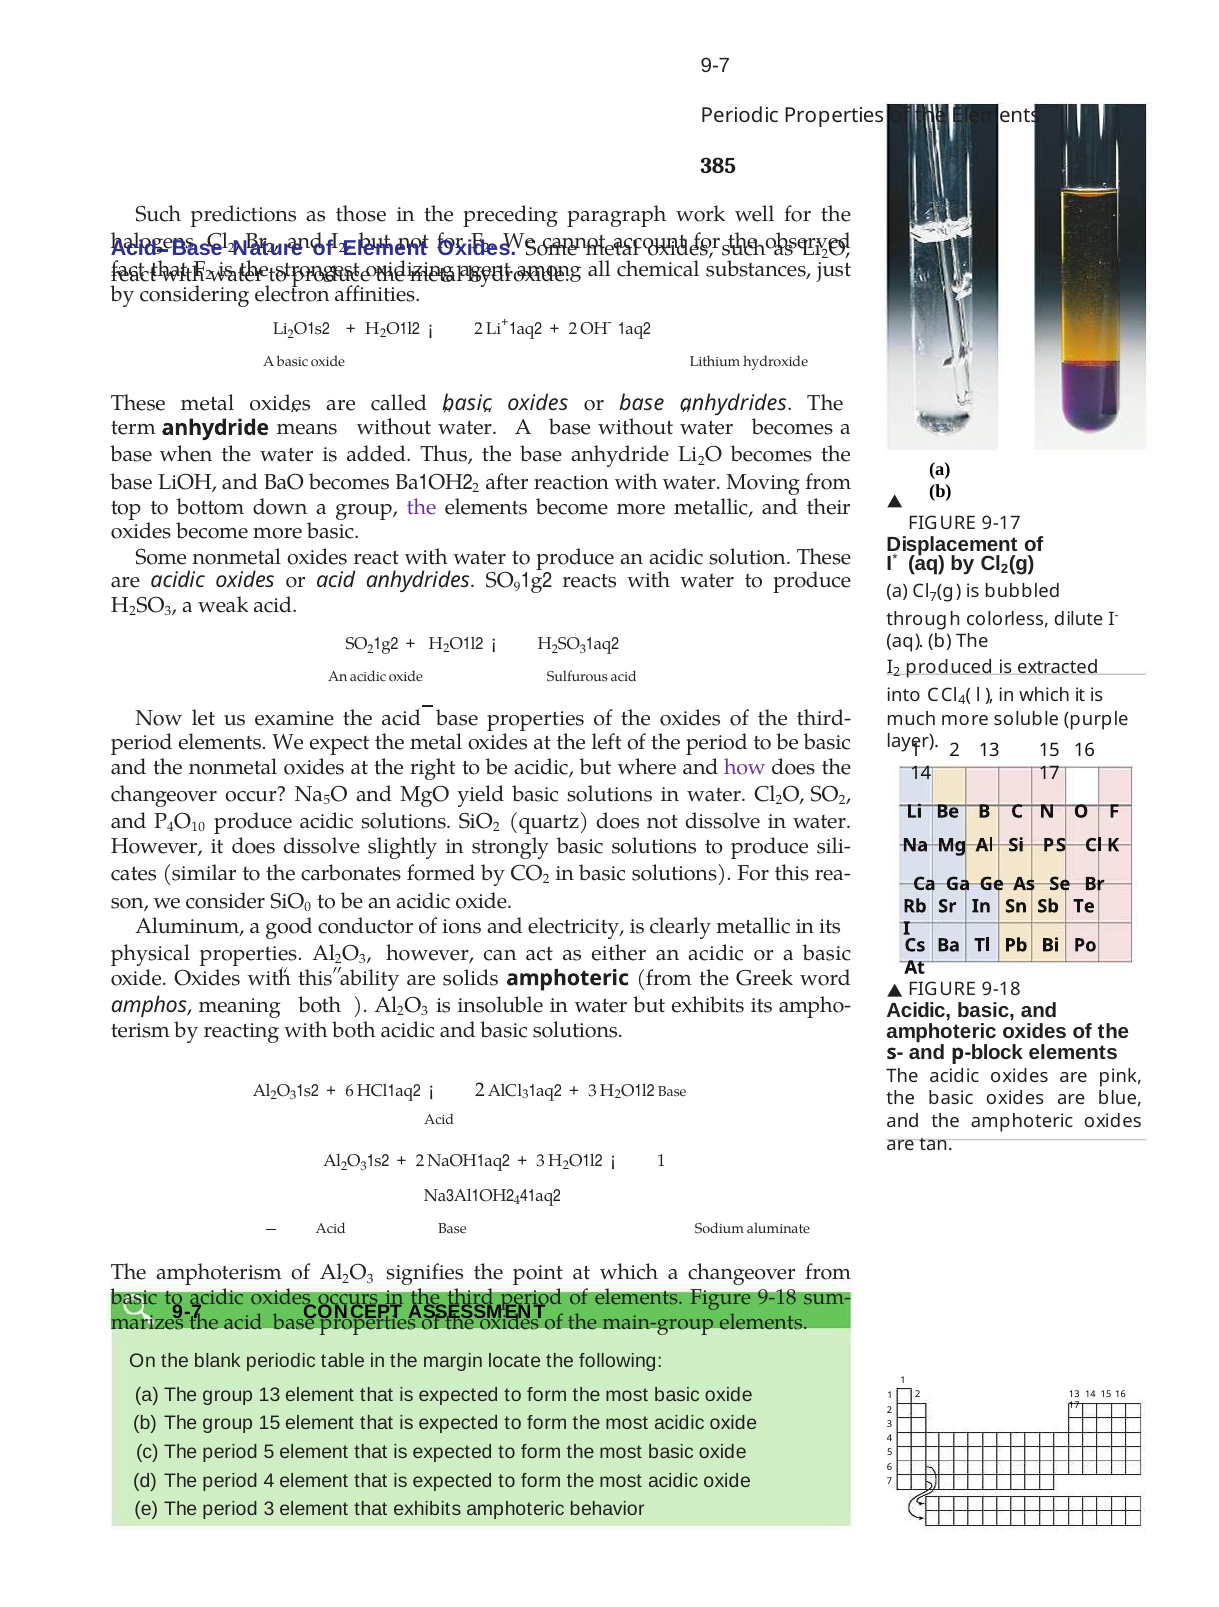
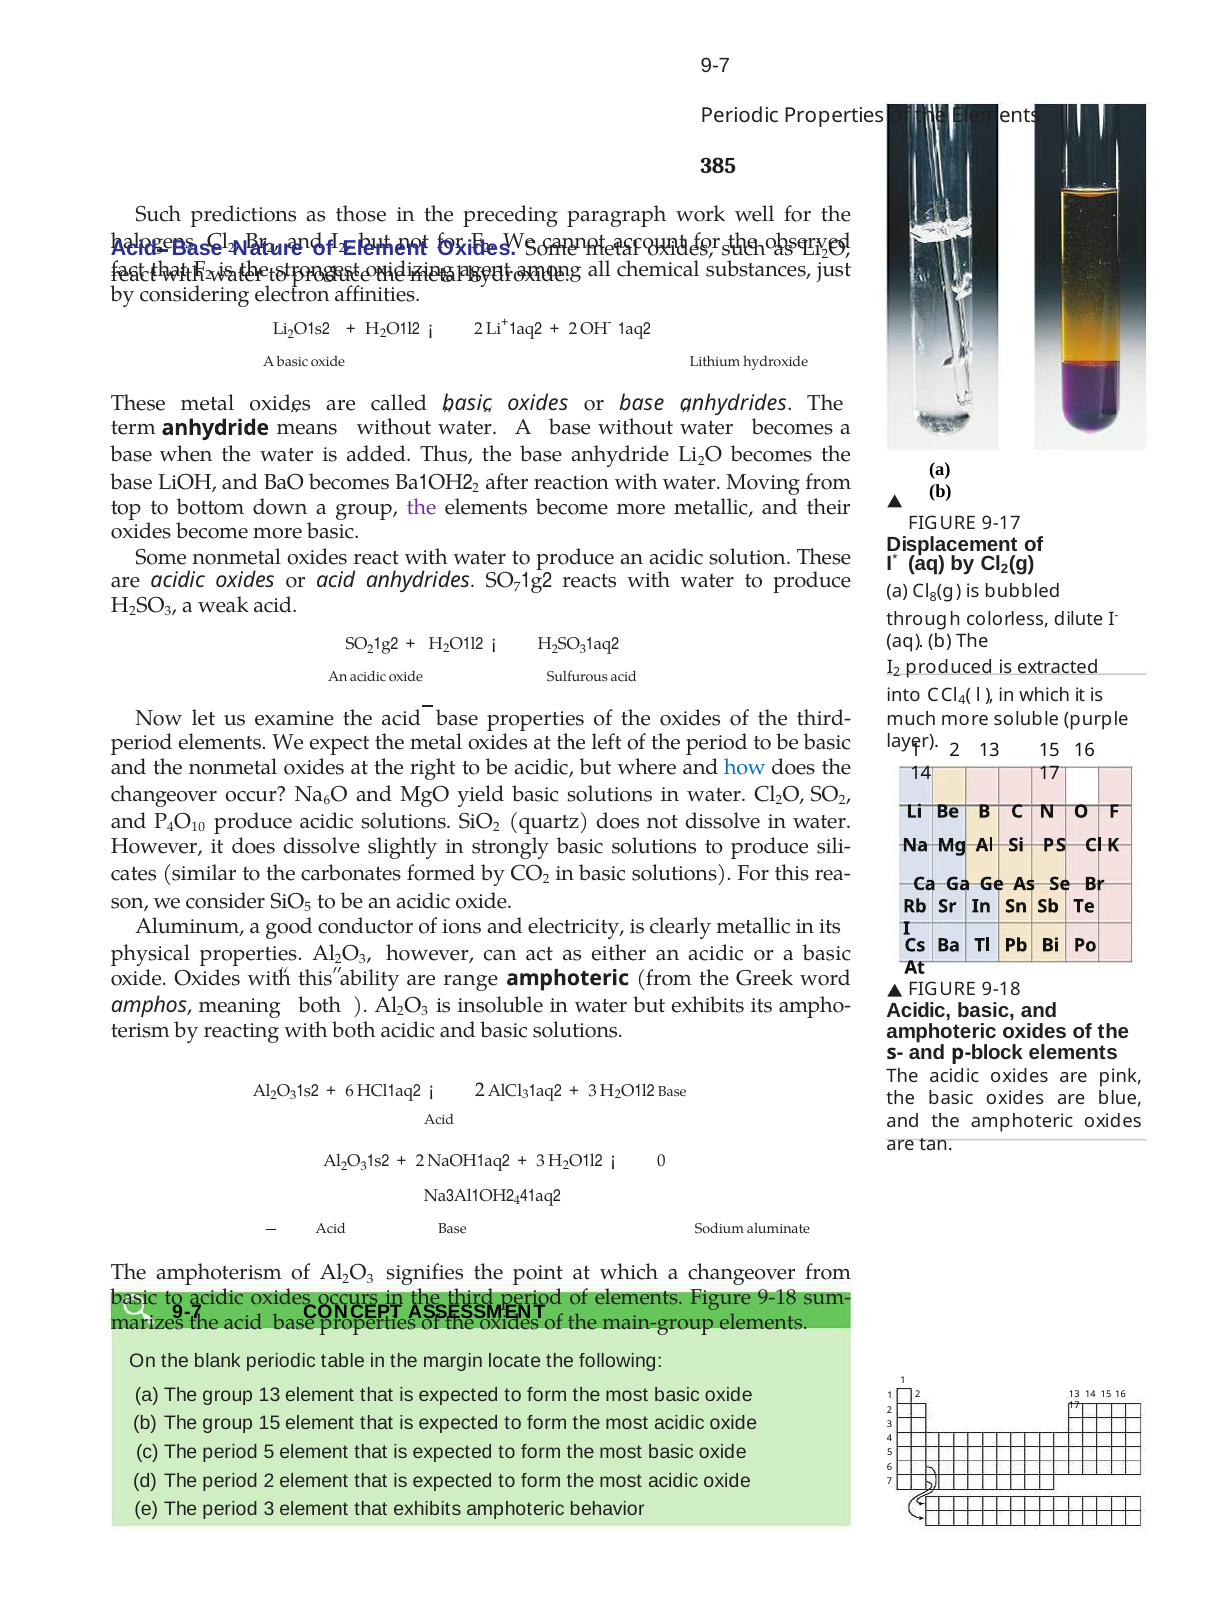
9: 9 -> 7 (517, 587)
Cl 7: 7 -> 8 (933, 597)
how colour: purple -> blue (745, 767)
Na 5: 5 -> 6 (327, 800)
0: 0 -> 5 (308, 907)
solids: solids -> range (471, 978)
1: 1 -> 0 (661, 1161)
period 4: 4 -> 2 (269, 1481)
